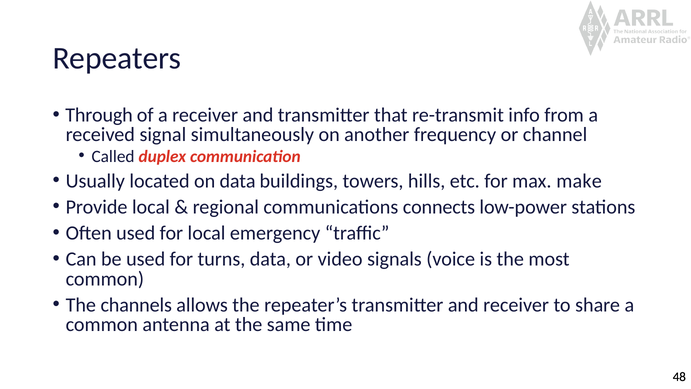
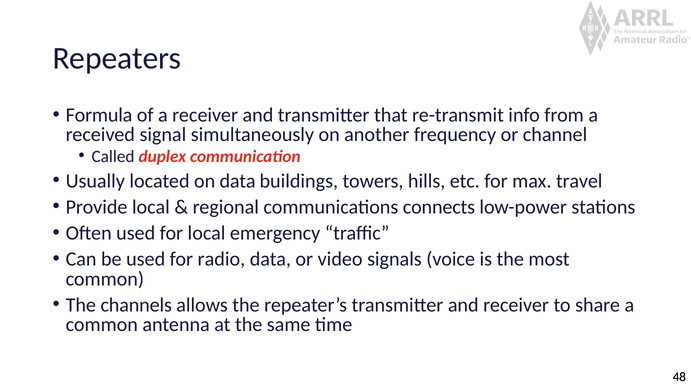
Through: Through -> Formula (99, 115)
make: make -> travel (579, 181)
turns: turns -> radio (221, 259)
